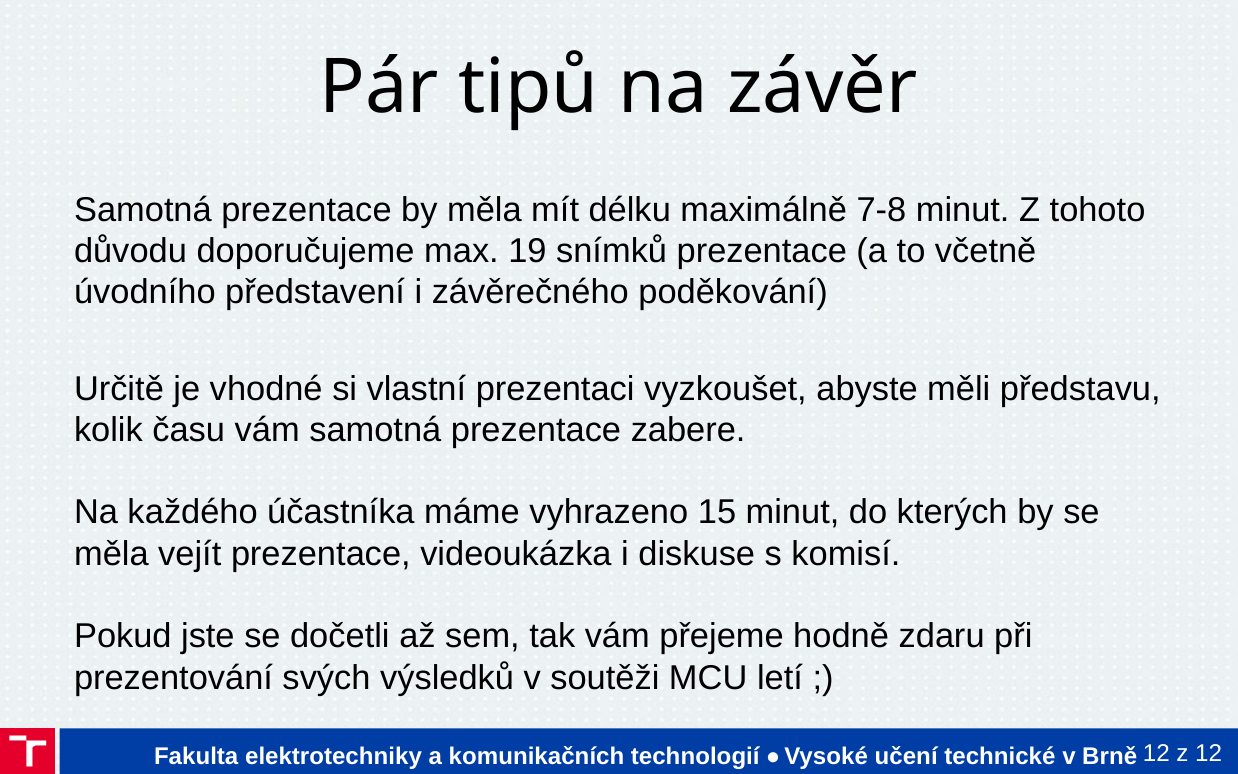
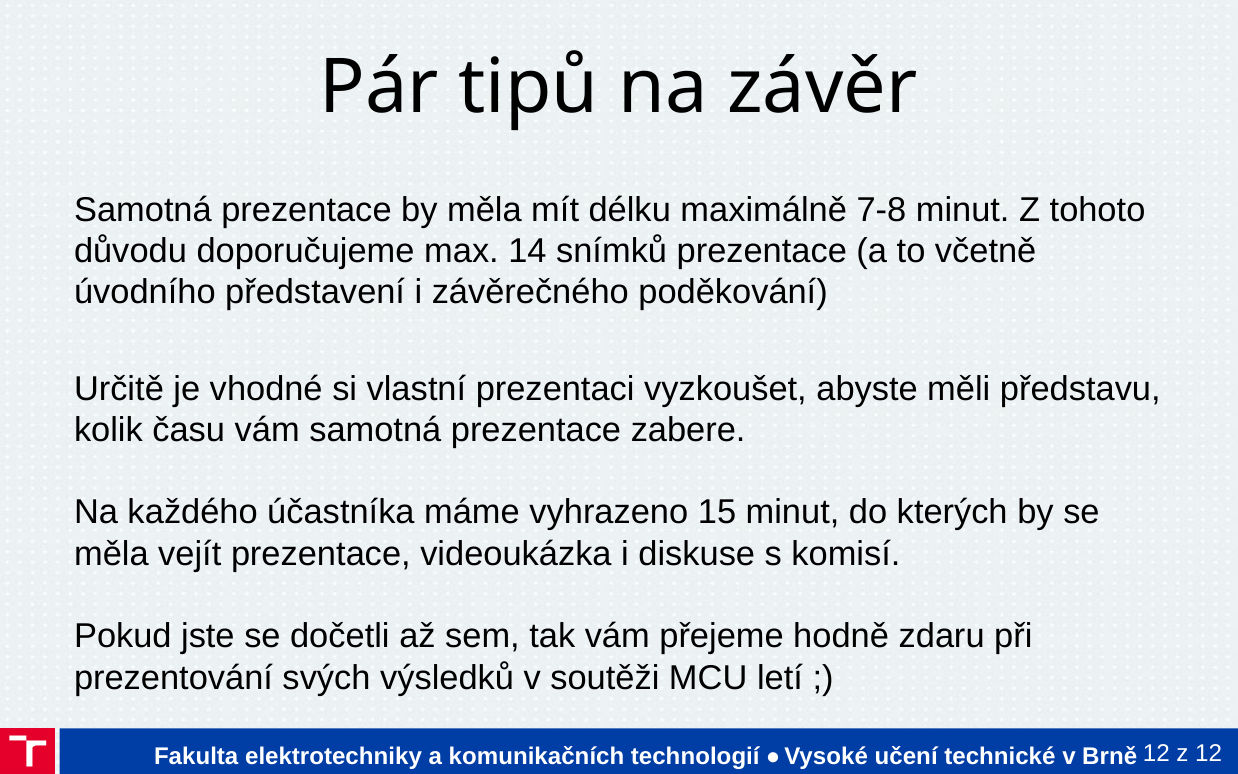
19: 19 -> 14 (527, 251)
